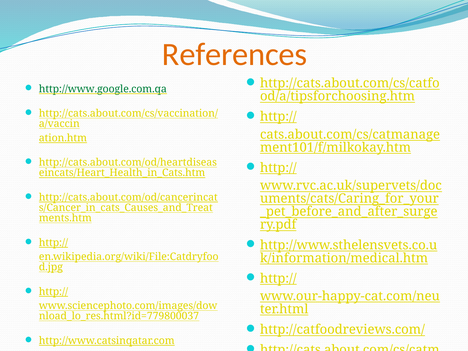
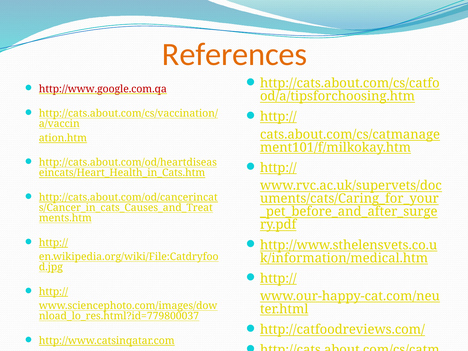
http://www.google.com.qa colour: green -> red (103, 89)
